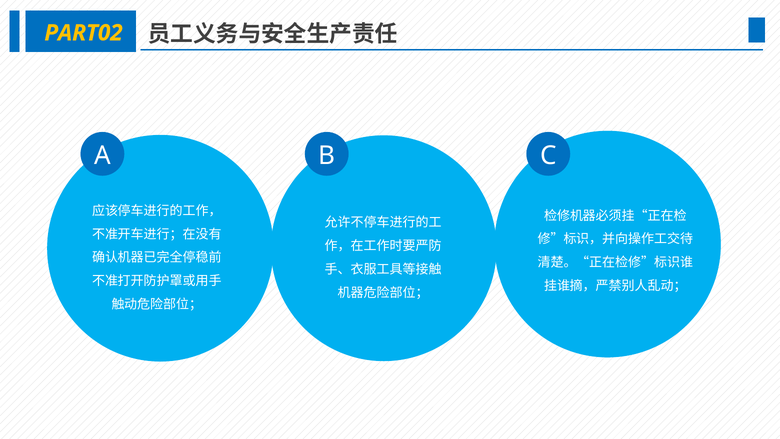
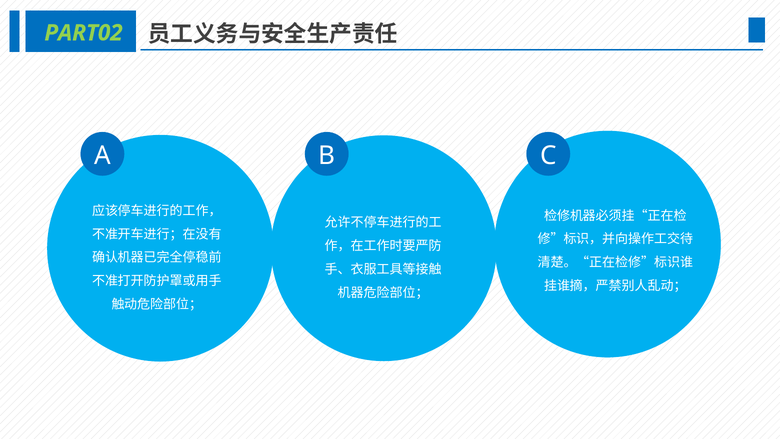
PART02 colour: yellow -> light green (84, 33)
